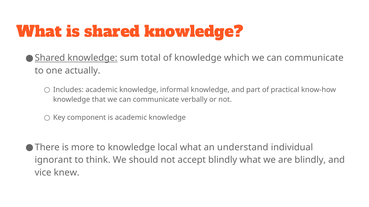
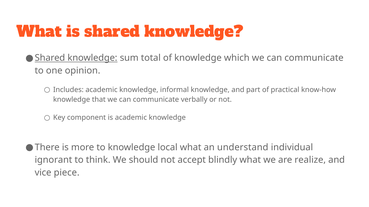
actually: actually -> opinion (83, 71)
are blindly: blindly -> realize (310, 160)
knew: knew -> piece (67, 173)
